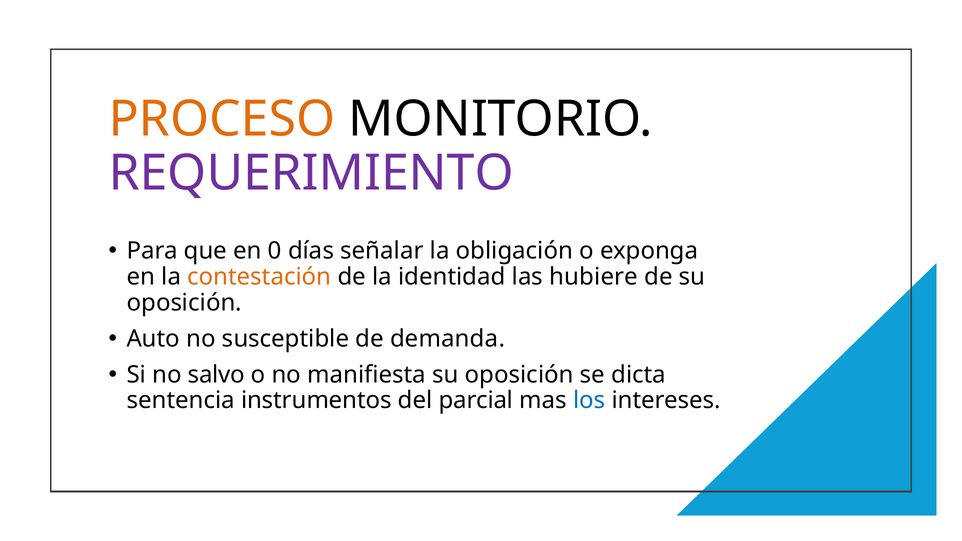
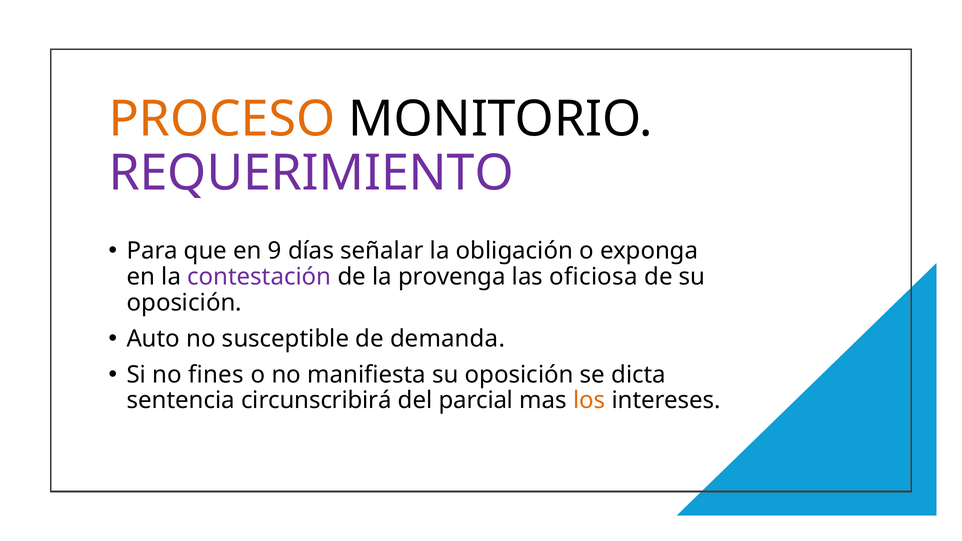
0: 0 -> 9 (275, 251)
contestación colour: orange -> purple (259, 277)
identidad: identidad -> provenga (452, 277)
hubiere: hubiere -> oficiosa (594, 277)
salvo: salvo -> fines (216, 375)
instrumentos: instrumentos -> circunscribirá (316, 401)
los colour: blue -> orange (589, 401)
